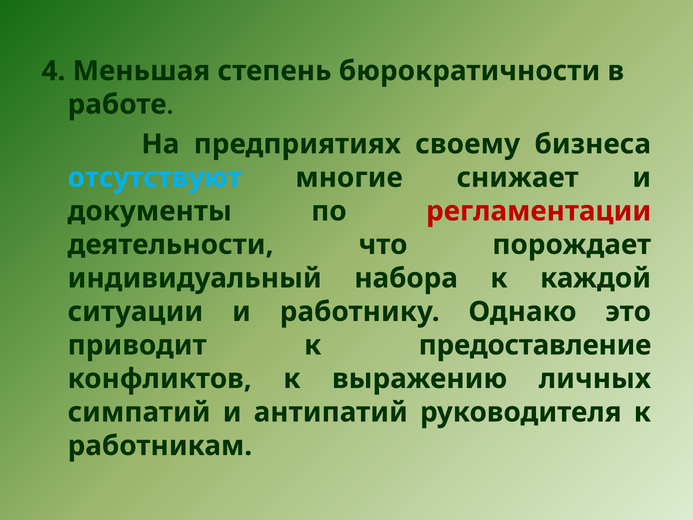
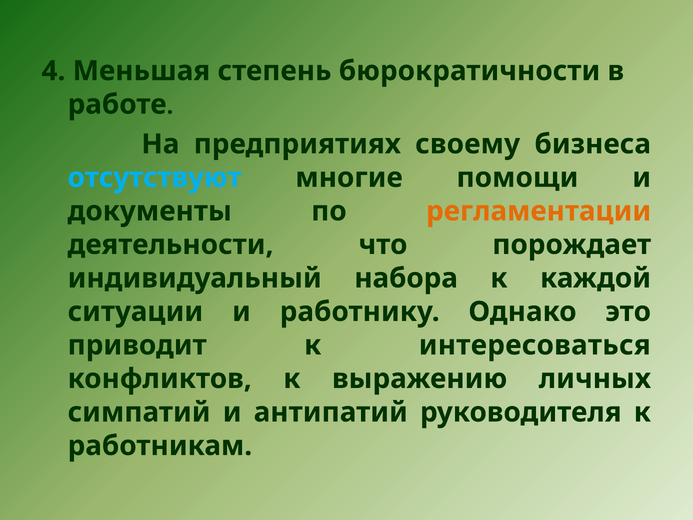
снижает: снижает -> помощи (517, 178)
регламентации colour: red -> orange (539, 211)
предоставление: предоставление -> интересоваться (535, 345)
